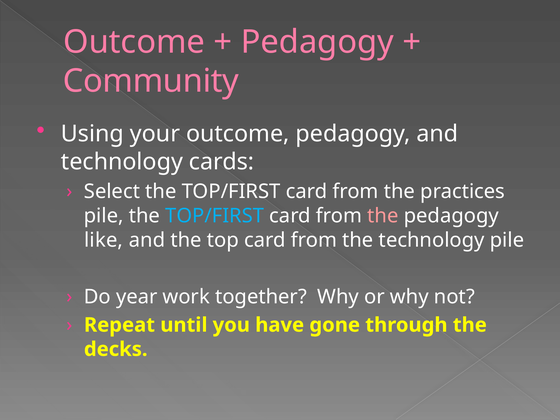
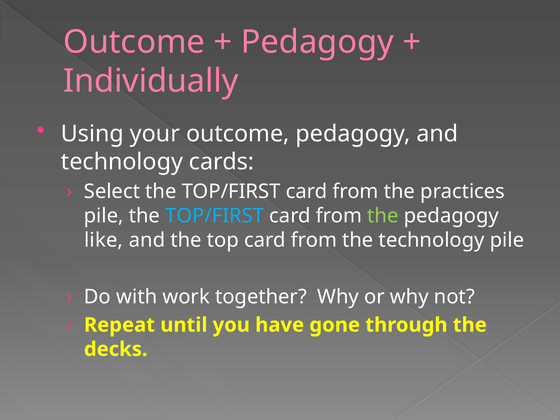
Community: Community -> Individually (151, 81)
the colour: pink -> light green (383, 216)
year: year -> with (137, 297)
